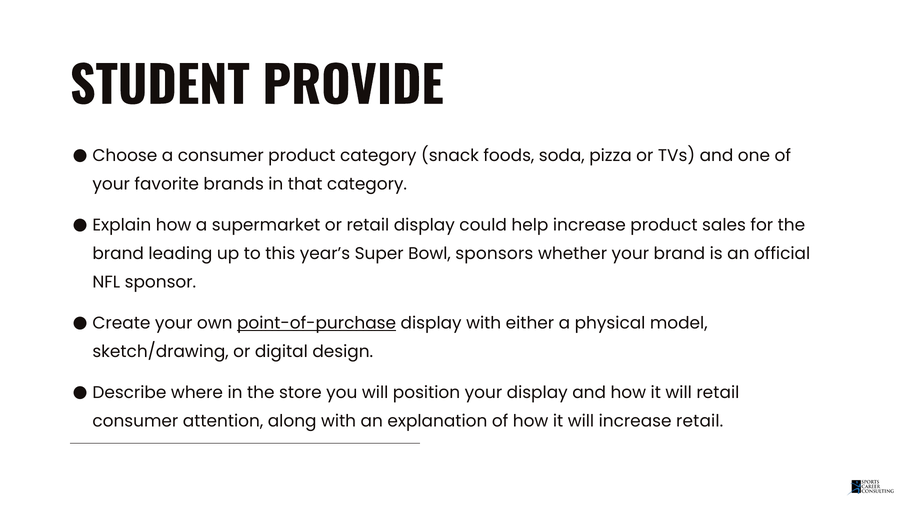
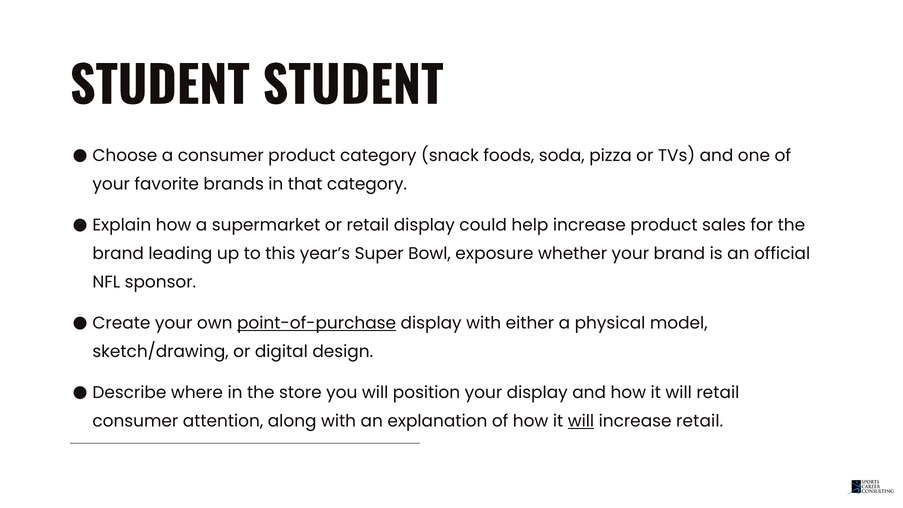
STUDENT PROVIDE: PROVIDE -> STUDENT (353, 87)
sponsors: sponsors -> exposure (494, 254)
will underline: none -> present (581, 421)
